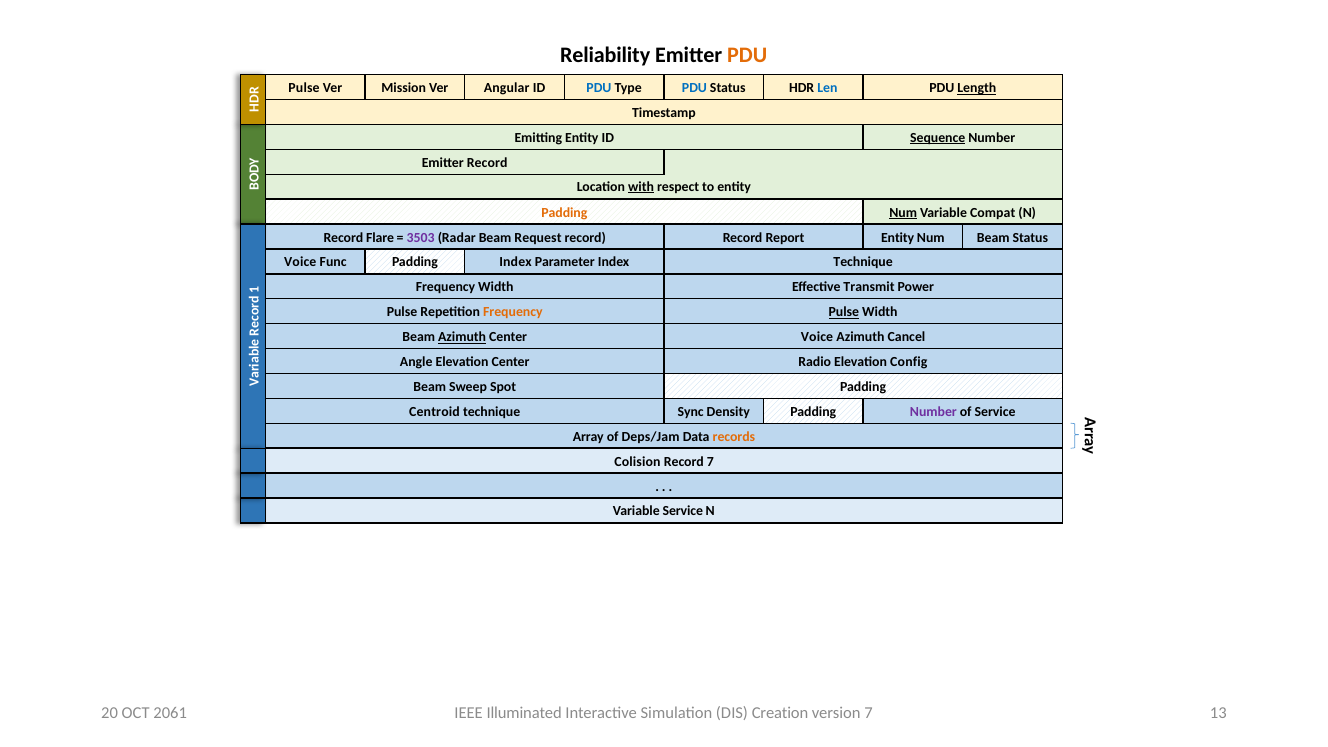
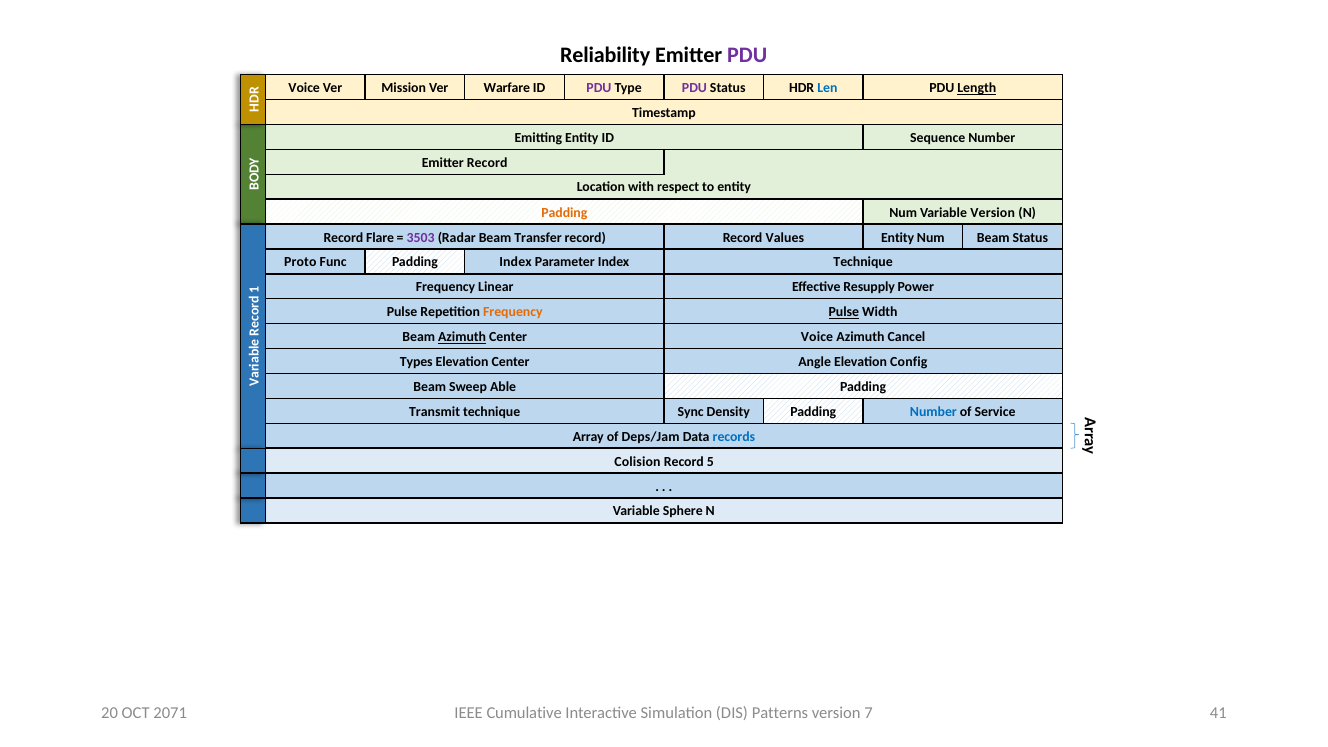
PDU colour: orange -> purple (747, 55)
Pulse: Pulse -> Voice (304, 88)
Angular: Angular -> Warfare (507, 88)
PDU colour: blue -> purple (599, 88)
PDU colour: blue -> purple (694, 88)
Sequence underline: present -> none (938, 138)
with underline: present -> none (641, 187)
Num underline: present -> none (903, 213)
Variable Compat: Compat -> Version (993, 213)
Request: Request -> Transfer (538, 237)
Report: Report -> Values (785, 237)
Voice: Voice -> Proto (300, 262)
Frequency Width: Width -> Linear (496, 287)
Transmit: Transmit -> Resupply (869, 287)
Angle: Angle -> Types (416, 362)
Radio: Radio -> Angle (815, 362)
Spot: Spot -> Able (503, 387)
Centroid: Centroid -> Transmit (435, 412)
Number colour: purple -> blue (933, 412)
records colour: orange -> blue (734, 437)
Record 7: 7 -> 5 (710, 462)
Variable Service: Service -> Sphere (683, 511)
2061: 2061 -> 2071 (170, 713)
Illuminated: Illuminated -> Cumulative (524, 713)
Creation: Creation -> Patterns (780, 713)
13: 13 -> 41 (1218, 713)
